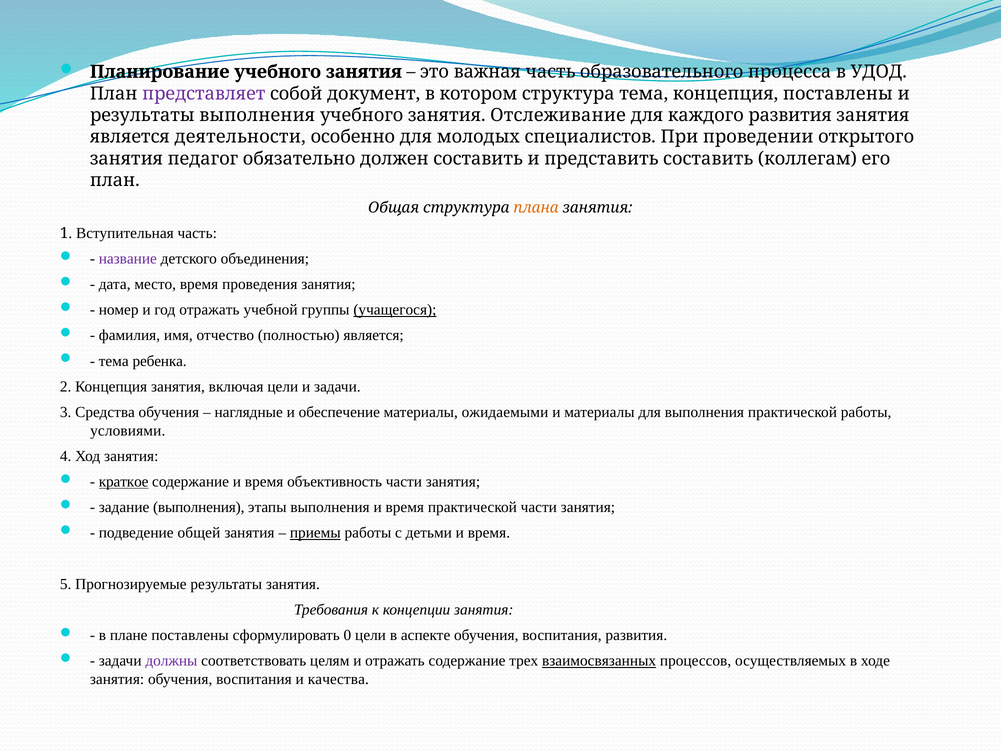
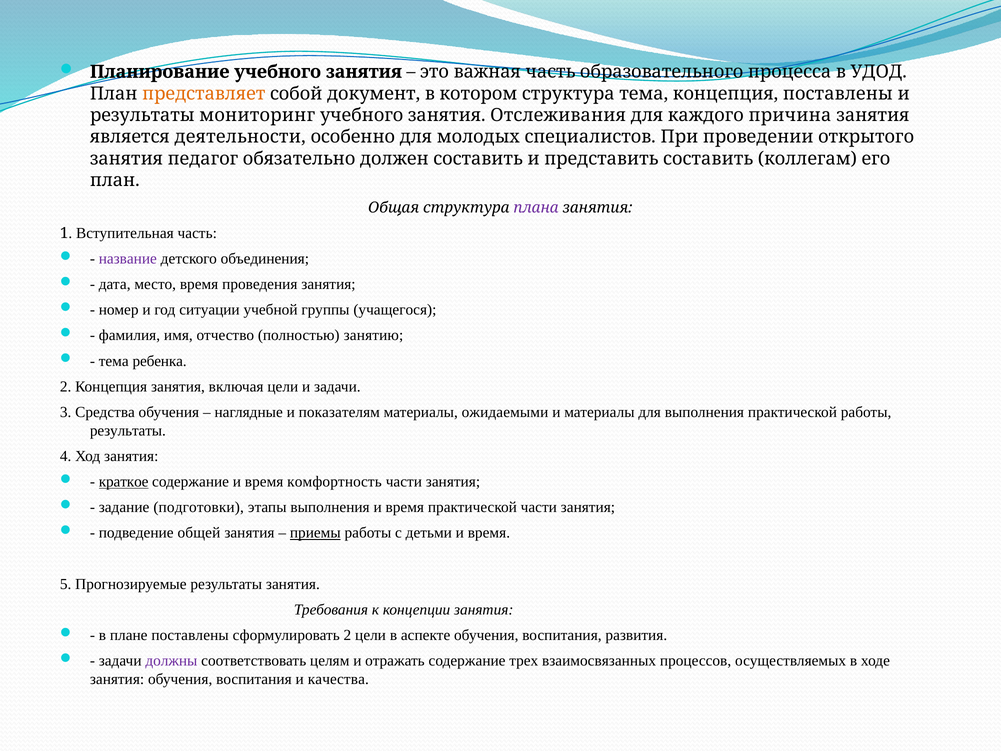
представляет colour: purple -> orange (204, 93)
результаты выполнения: выполнения -> мониторинг (257, 115)
Отслеживание: Отслеживание -> Отслеживания (558, 115)
каждого развития: развития -> причина (790, 115)
плана colour: orange -> purple (536, 207)
год отражать: отражать -> ситуации (209, 310)
учащегося underline: present -> none (395, 310)
полностью является: является -> занятию (373, 335)
обеспечение: обеспечение -> показателям (339, 412)
условиями: условиями -> результаты (128, 430)
объективность: объективность -> комфортность (335, 482)
задание выполнения: выполнения -> подготовки (199, 507)
сформулировать 0: 0 -> 2 (347, 635)
взаимосвязанных underline: present -> none (599, 661)
